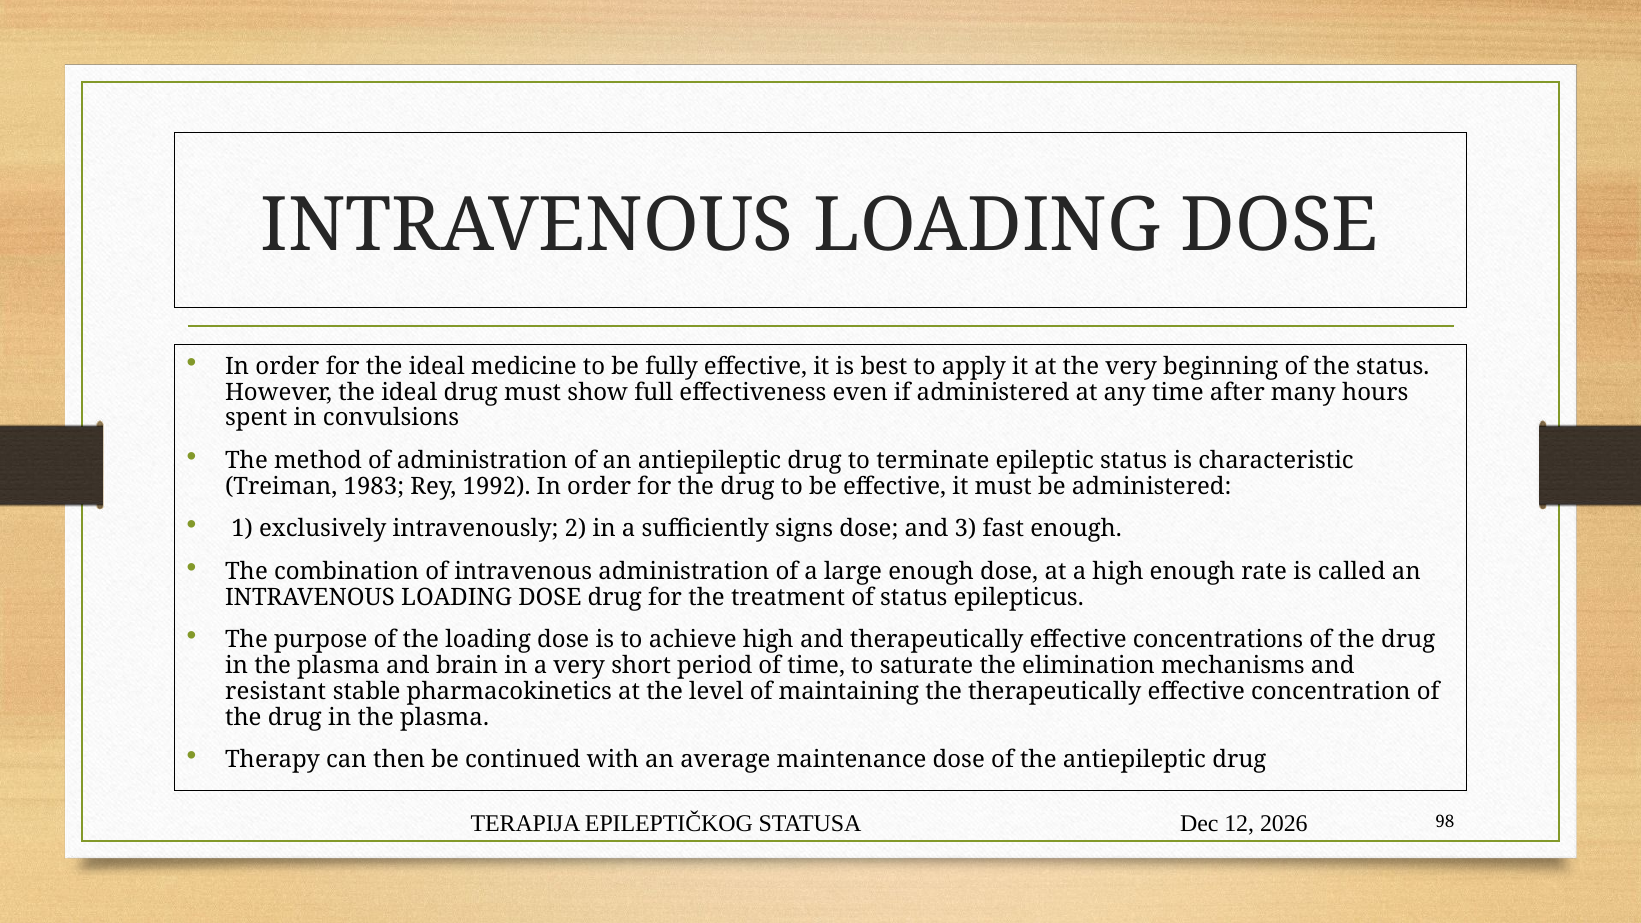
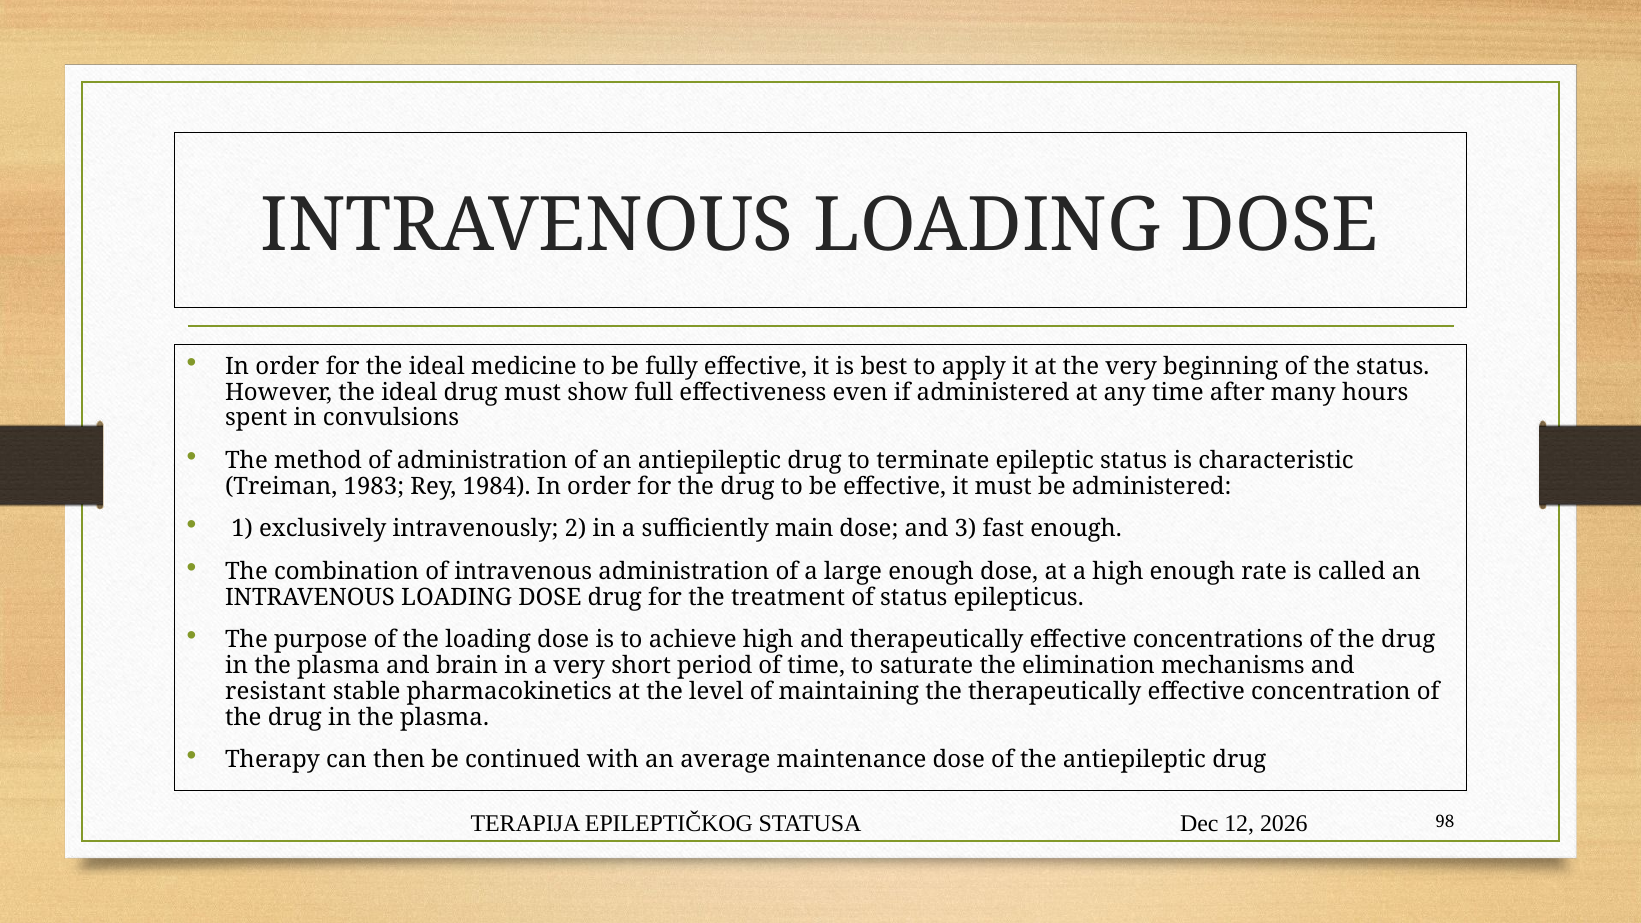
1992: 1992 -> 1984 (497, 486)
signs: signs -> main (804, 529)
